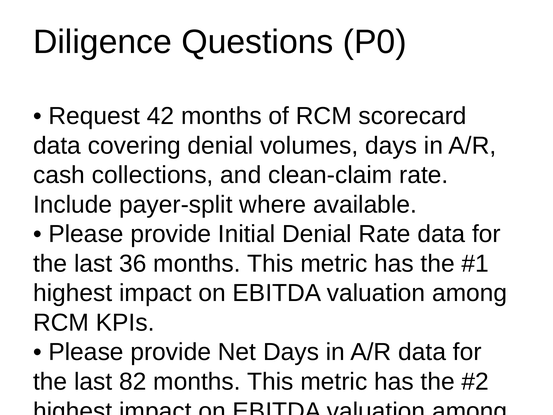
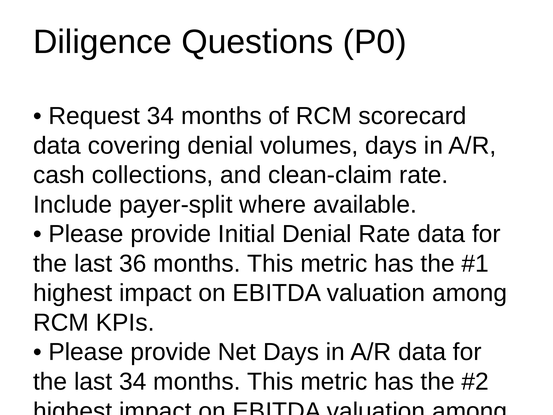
Request 42: 42 -> 34 (161, 116)
last 82: 82 -> 34 (133, 381)
